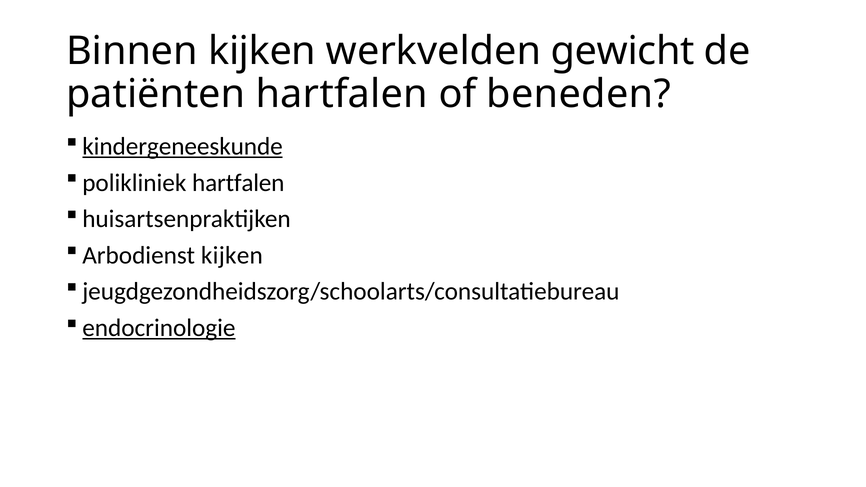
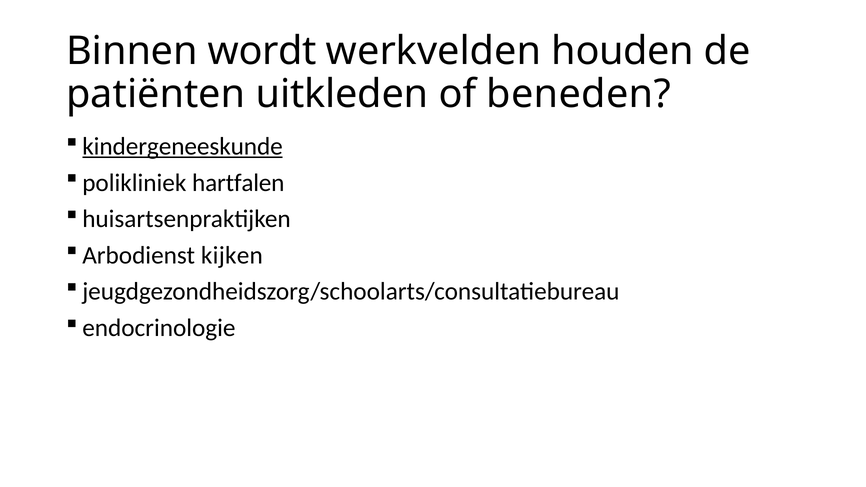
Binnen kijken: kijken -> wordt (262, 51)
gewicht: gewicht -> houden (623, 51)
patiënten hartfalen: hartfalen -> uitkleden (342, 94)
endocrinologie underline: present -> none (159, 328)
